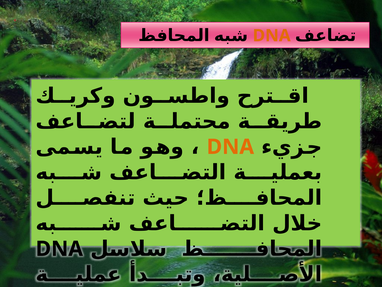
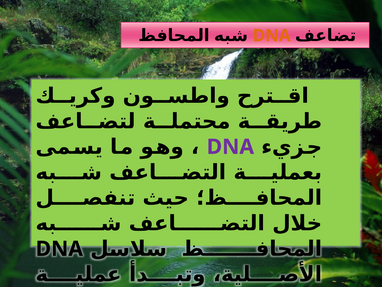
DNA colour: orange -> purple (230, 147)
